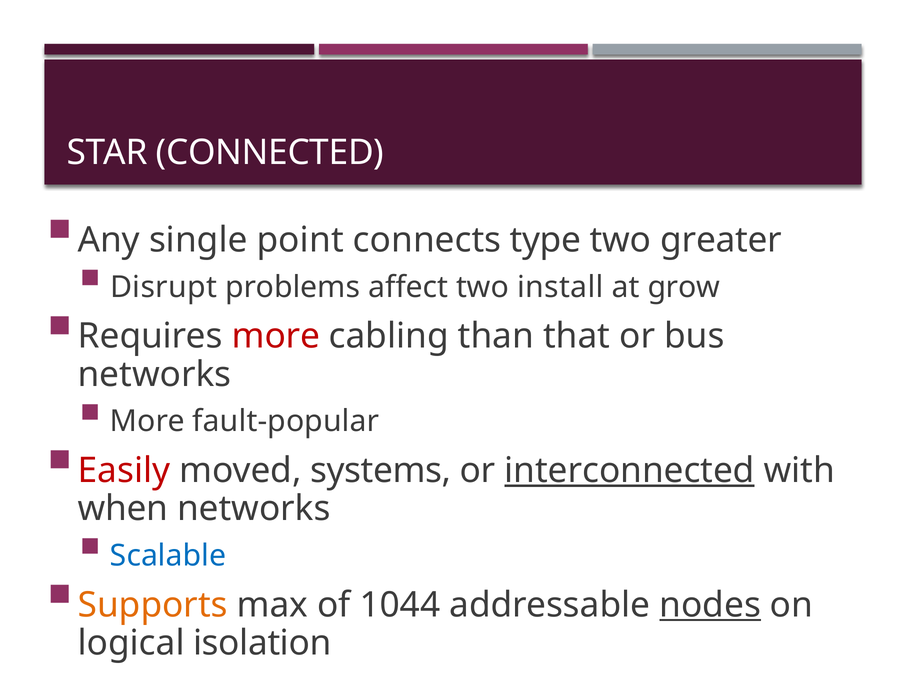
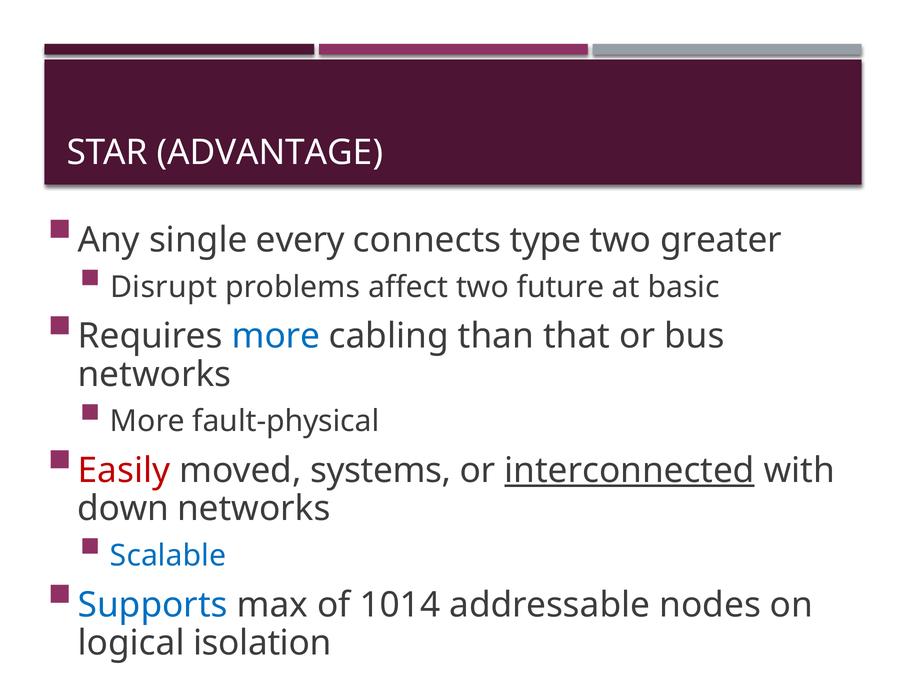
CONNECTED: CONNECTED -> ADVANTAGE (270, 152)
point: point -> every (300, 240)
install: install -> future (561, 287)
grow: grow -> basic (684, 287)
more colour: red -> blue (276, 336)
fault-popular: fault-popular -> fault-physical (286, 421)
when: when -> down (123, 508)
Supports colour: orange -> blue (153, 604)
1044: 1044 -> 1014 (400, 604)
nodes underline: present -> none (710, 604)
